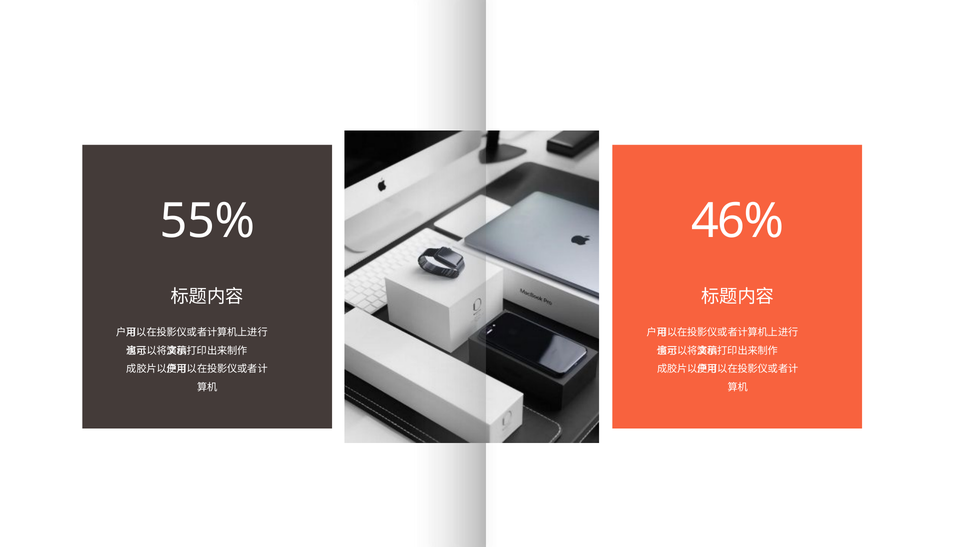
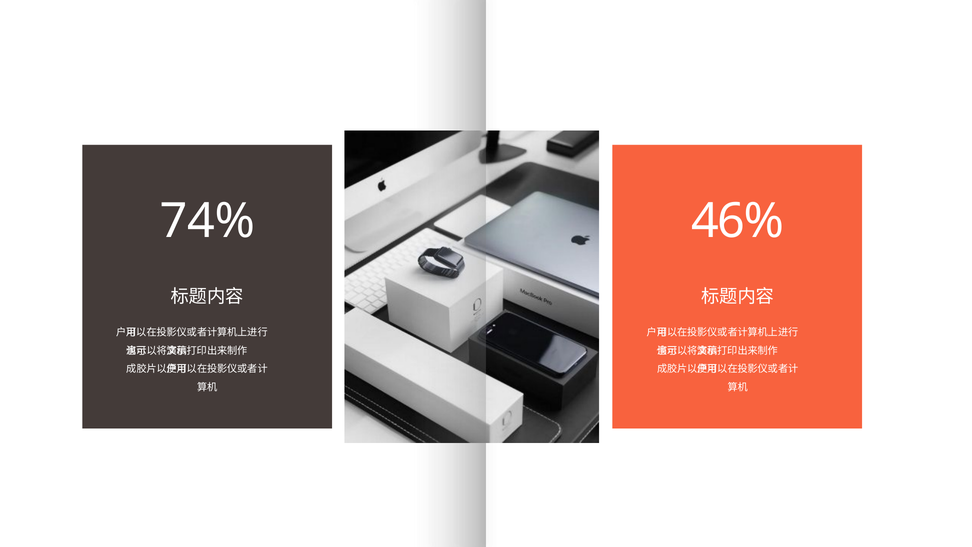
55%: 55% -> 74% (207, 221)
